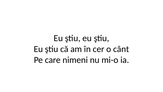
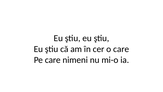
o cânt: cânt -> care (121, 49)
